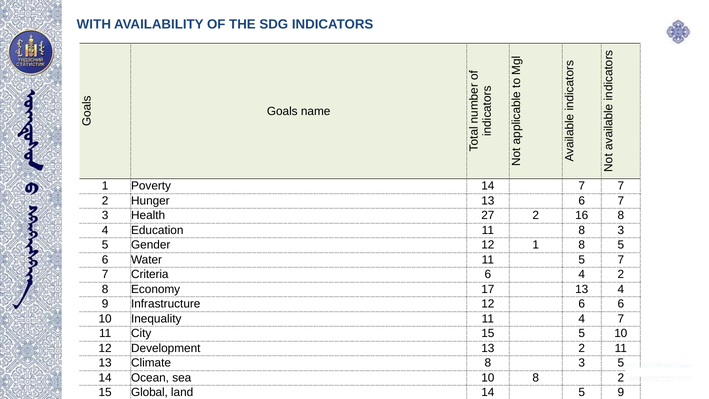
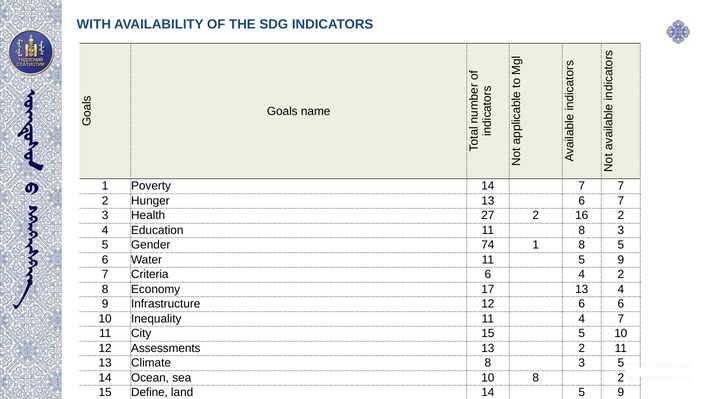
16 8: 8 -> 2 (621, 215)
Gender 12: 12 -> 74 (488, 245)
11 5 7: 7 -> 9 (621, 260)
12 Development: Development -> Assessments (166, 348)
Global: Global -> Define (149, 392)
